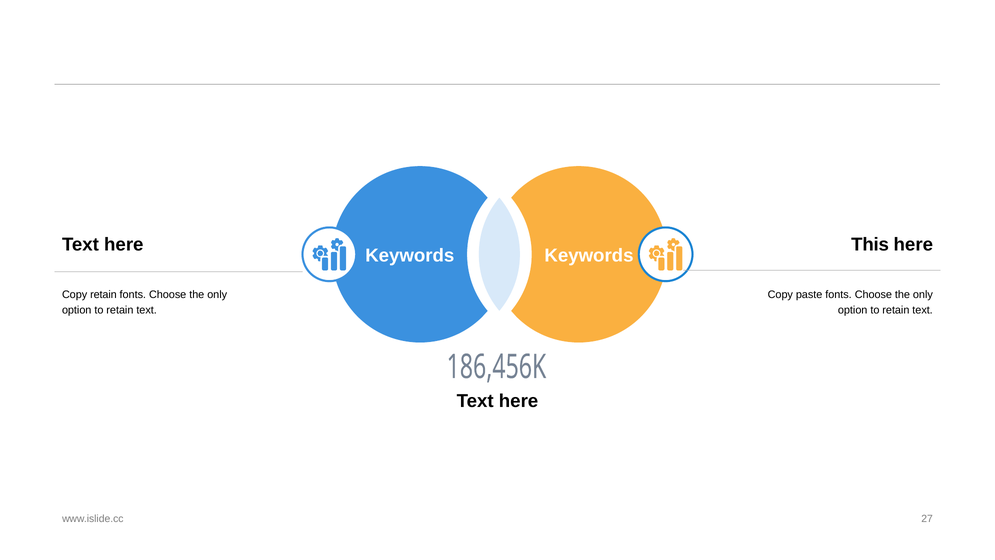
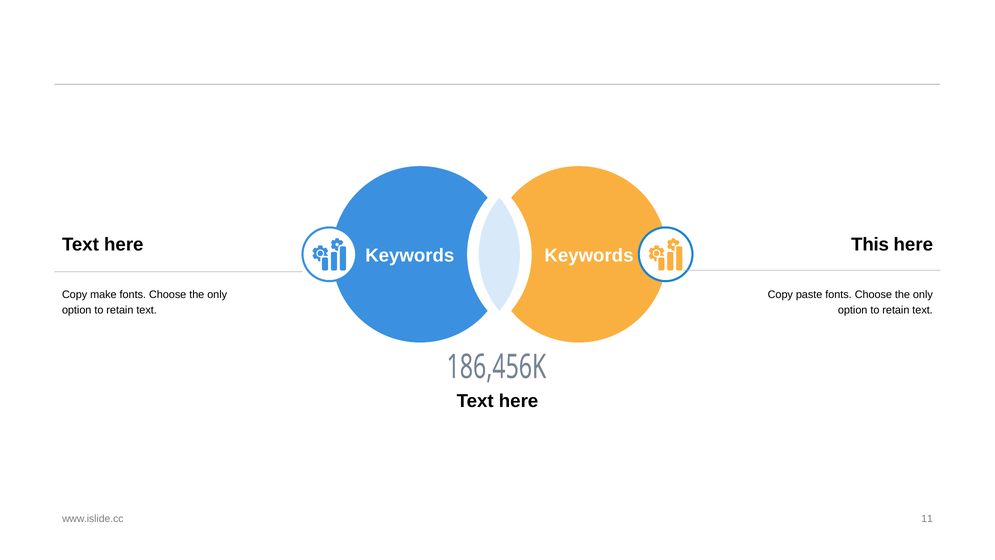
Copy retain: retain -> make (103, 294)
27: 27 -> 11 (927, 518)
